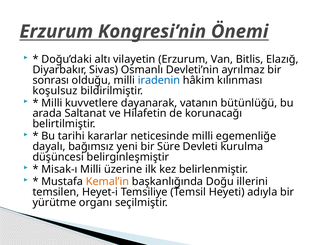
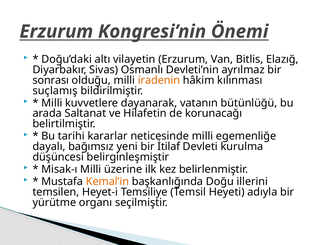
iradenin colour: blue -> orange (159, 80)
koşulsuz: koşulsuz -> suçlamış (55, 90)
Süre: Süre -> İtilaf (169, 146)
